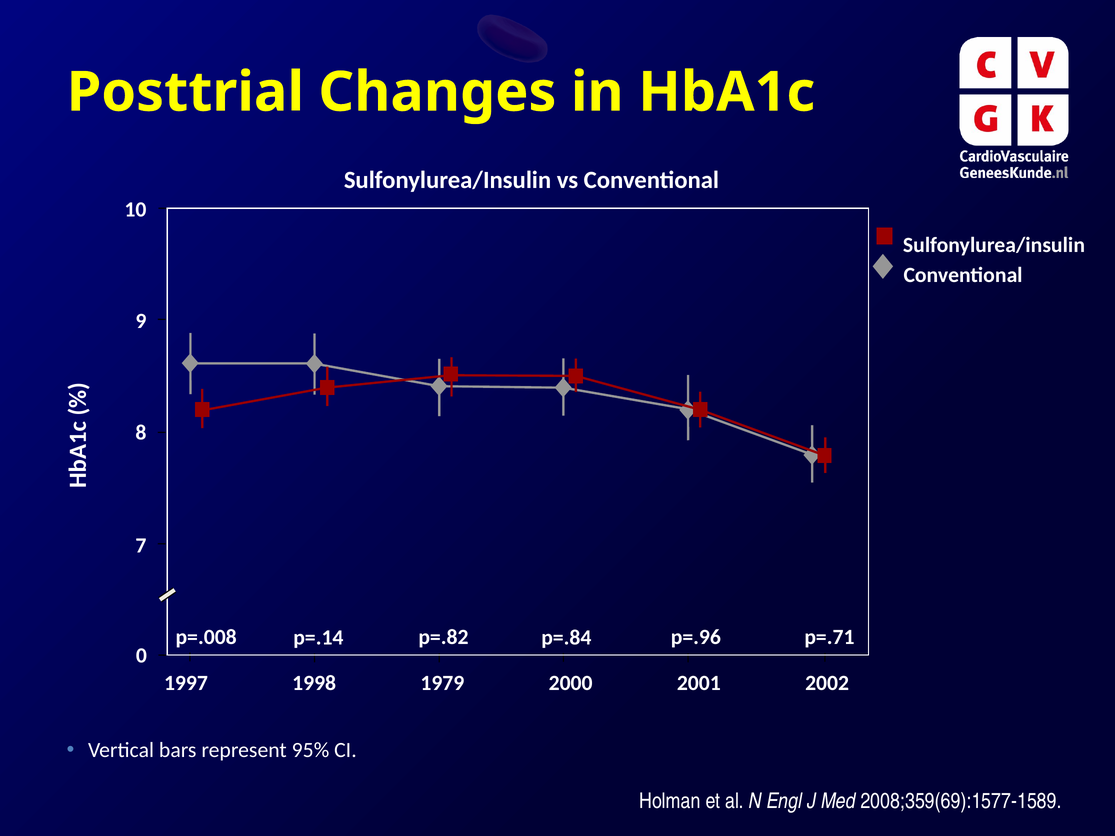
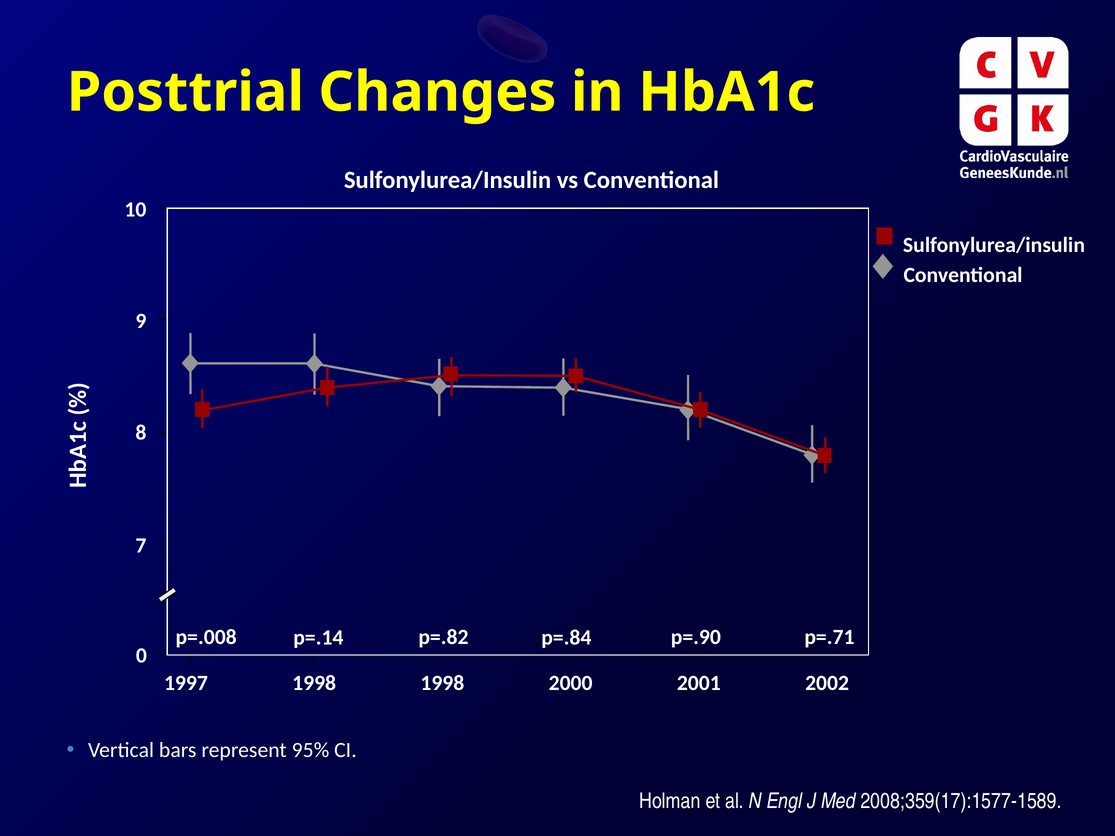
p=.96: p=.96 -> p=.90 (696, 637)
1998 1979: 1979 -> 1998 (442, 684)
2008;359(69):1577-1589: 2008;359(69):1577-1589 -> 2008;359(17):1577-1589 (961, 801)
